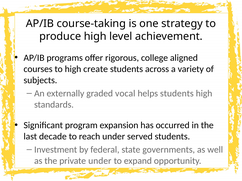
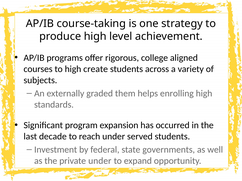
vocal: vocal -> them (125, 94)
helps students: students -> enrolling (177, 94)
